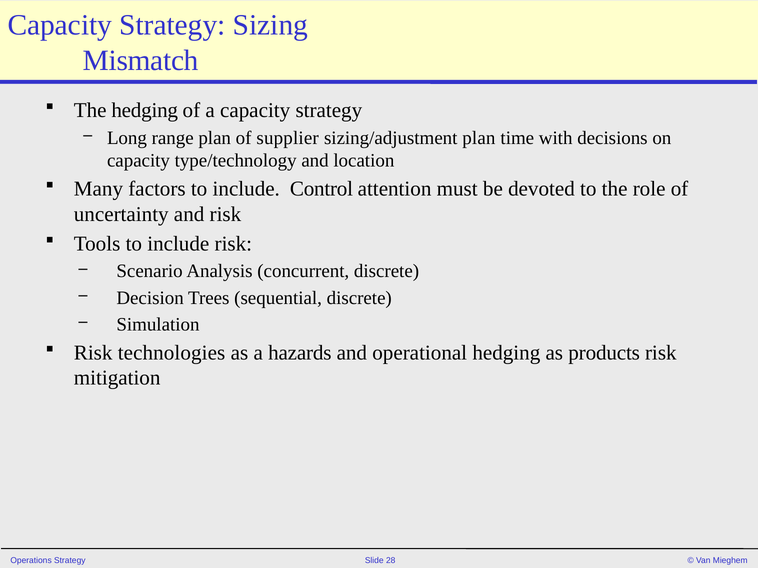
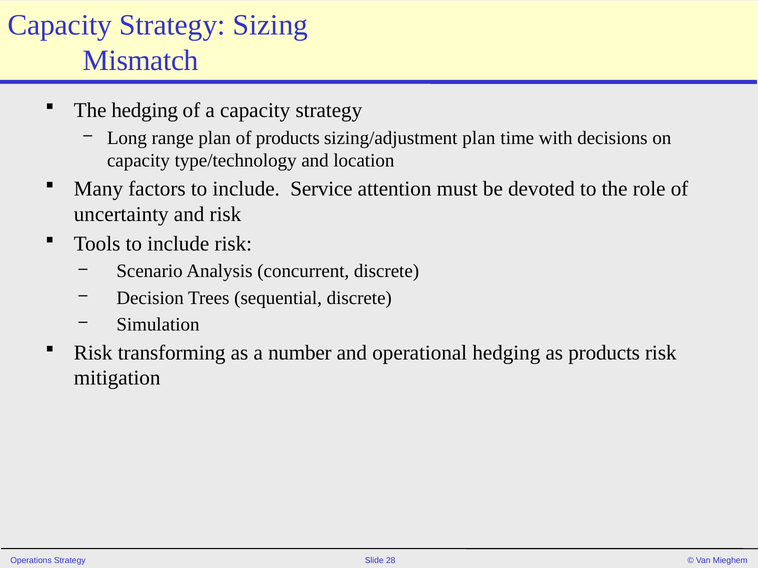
of supplier: supplier -> products (288, 138)
Control: Control -> Service (321, 189)
technologies: technologies -> transforming (172, 353)
hazards: hazards -> number (300, 353)
